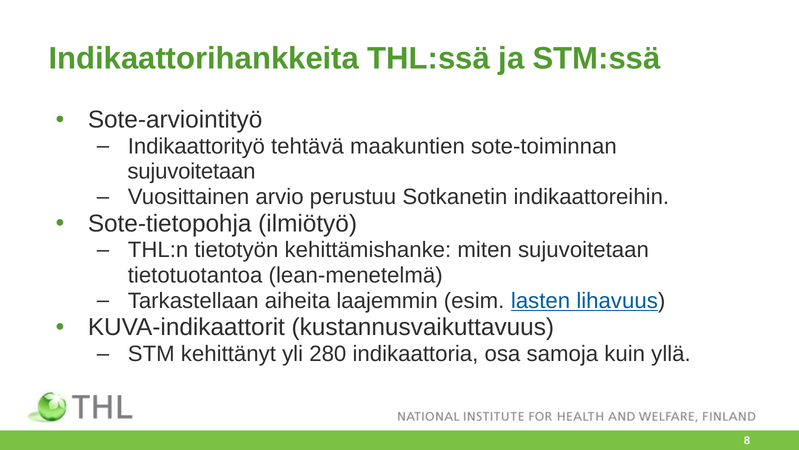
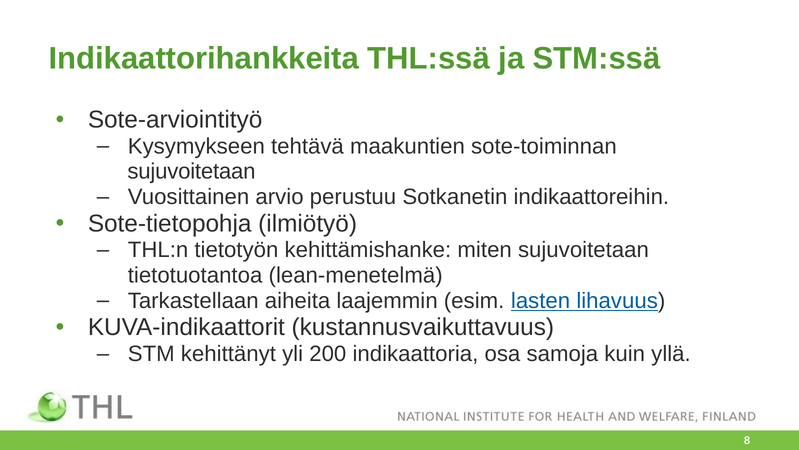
Indikaattorityö: Indikaattorityö -> Kysymykseen (196, 146)
280: 280 -> 200 (328, 354)
